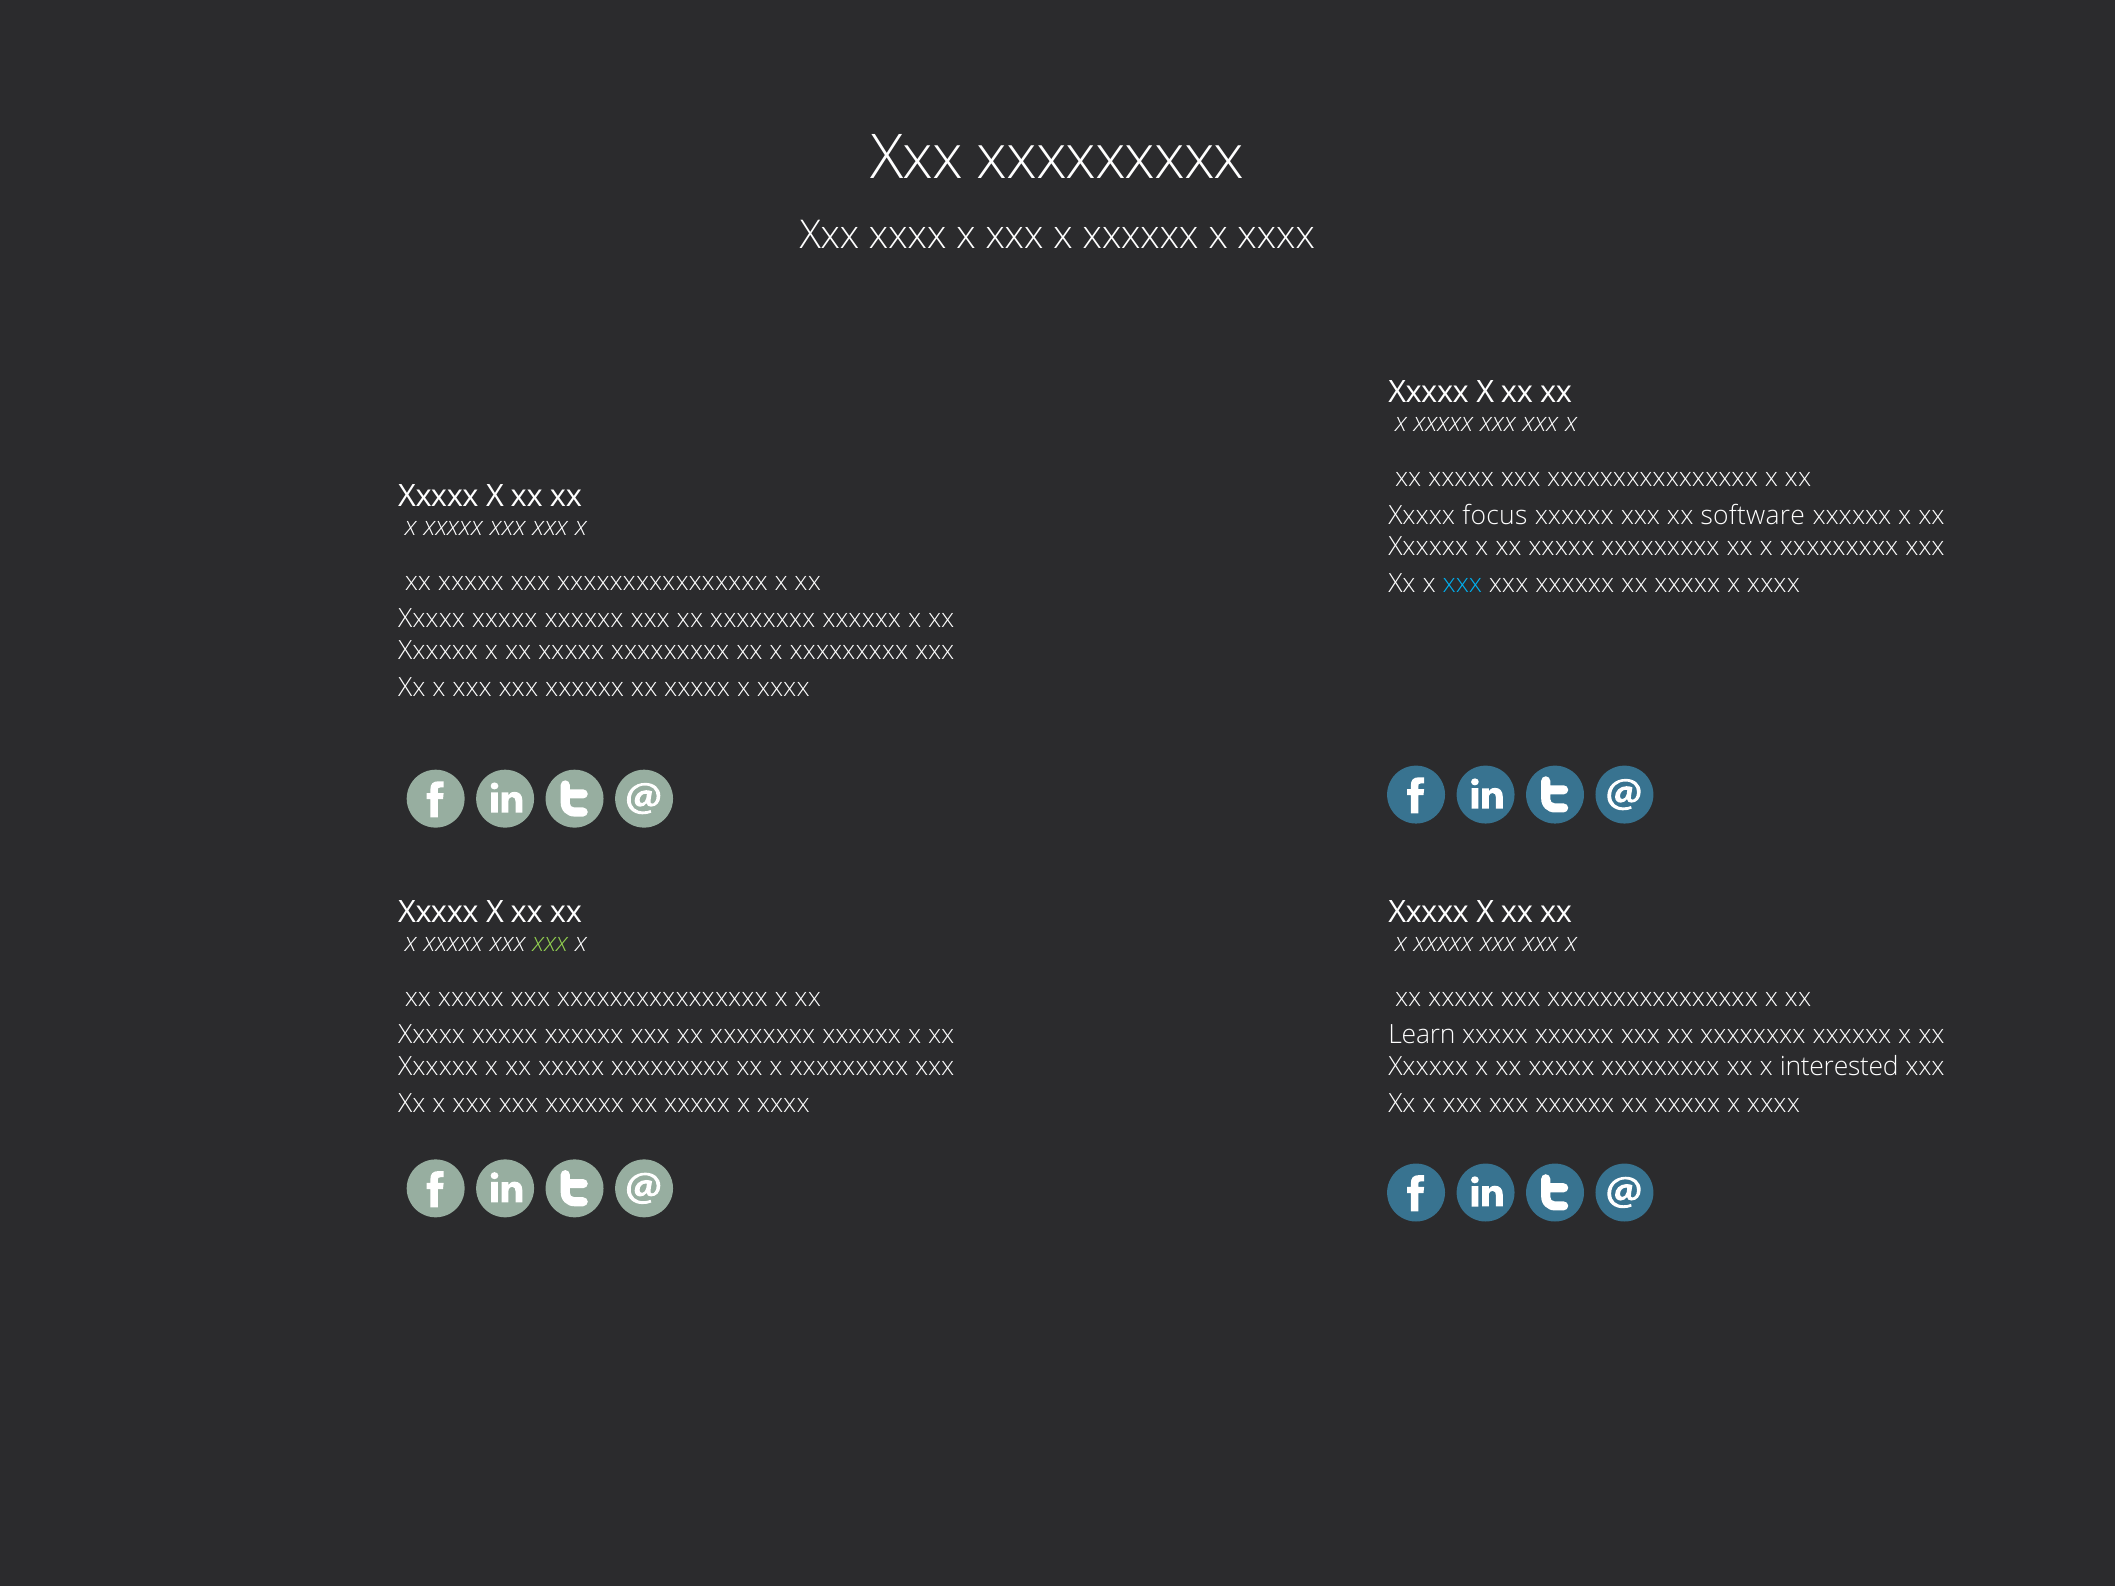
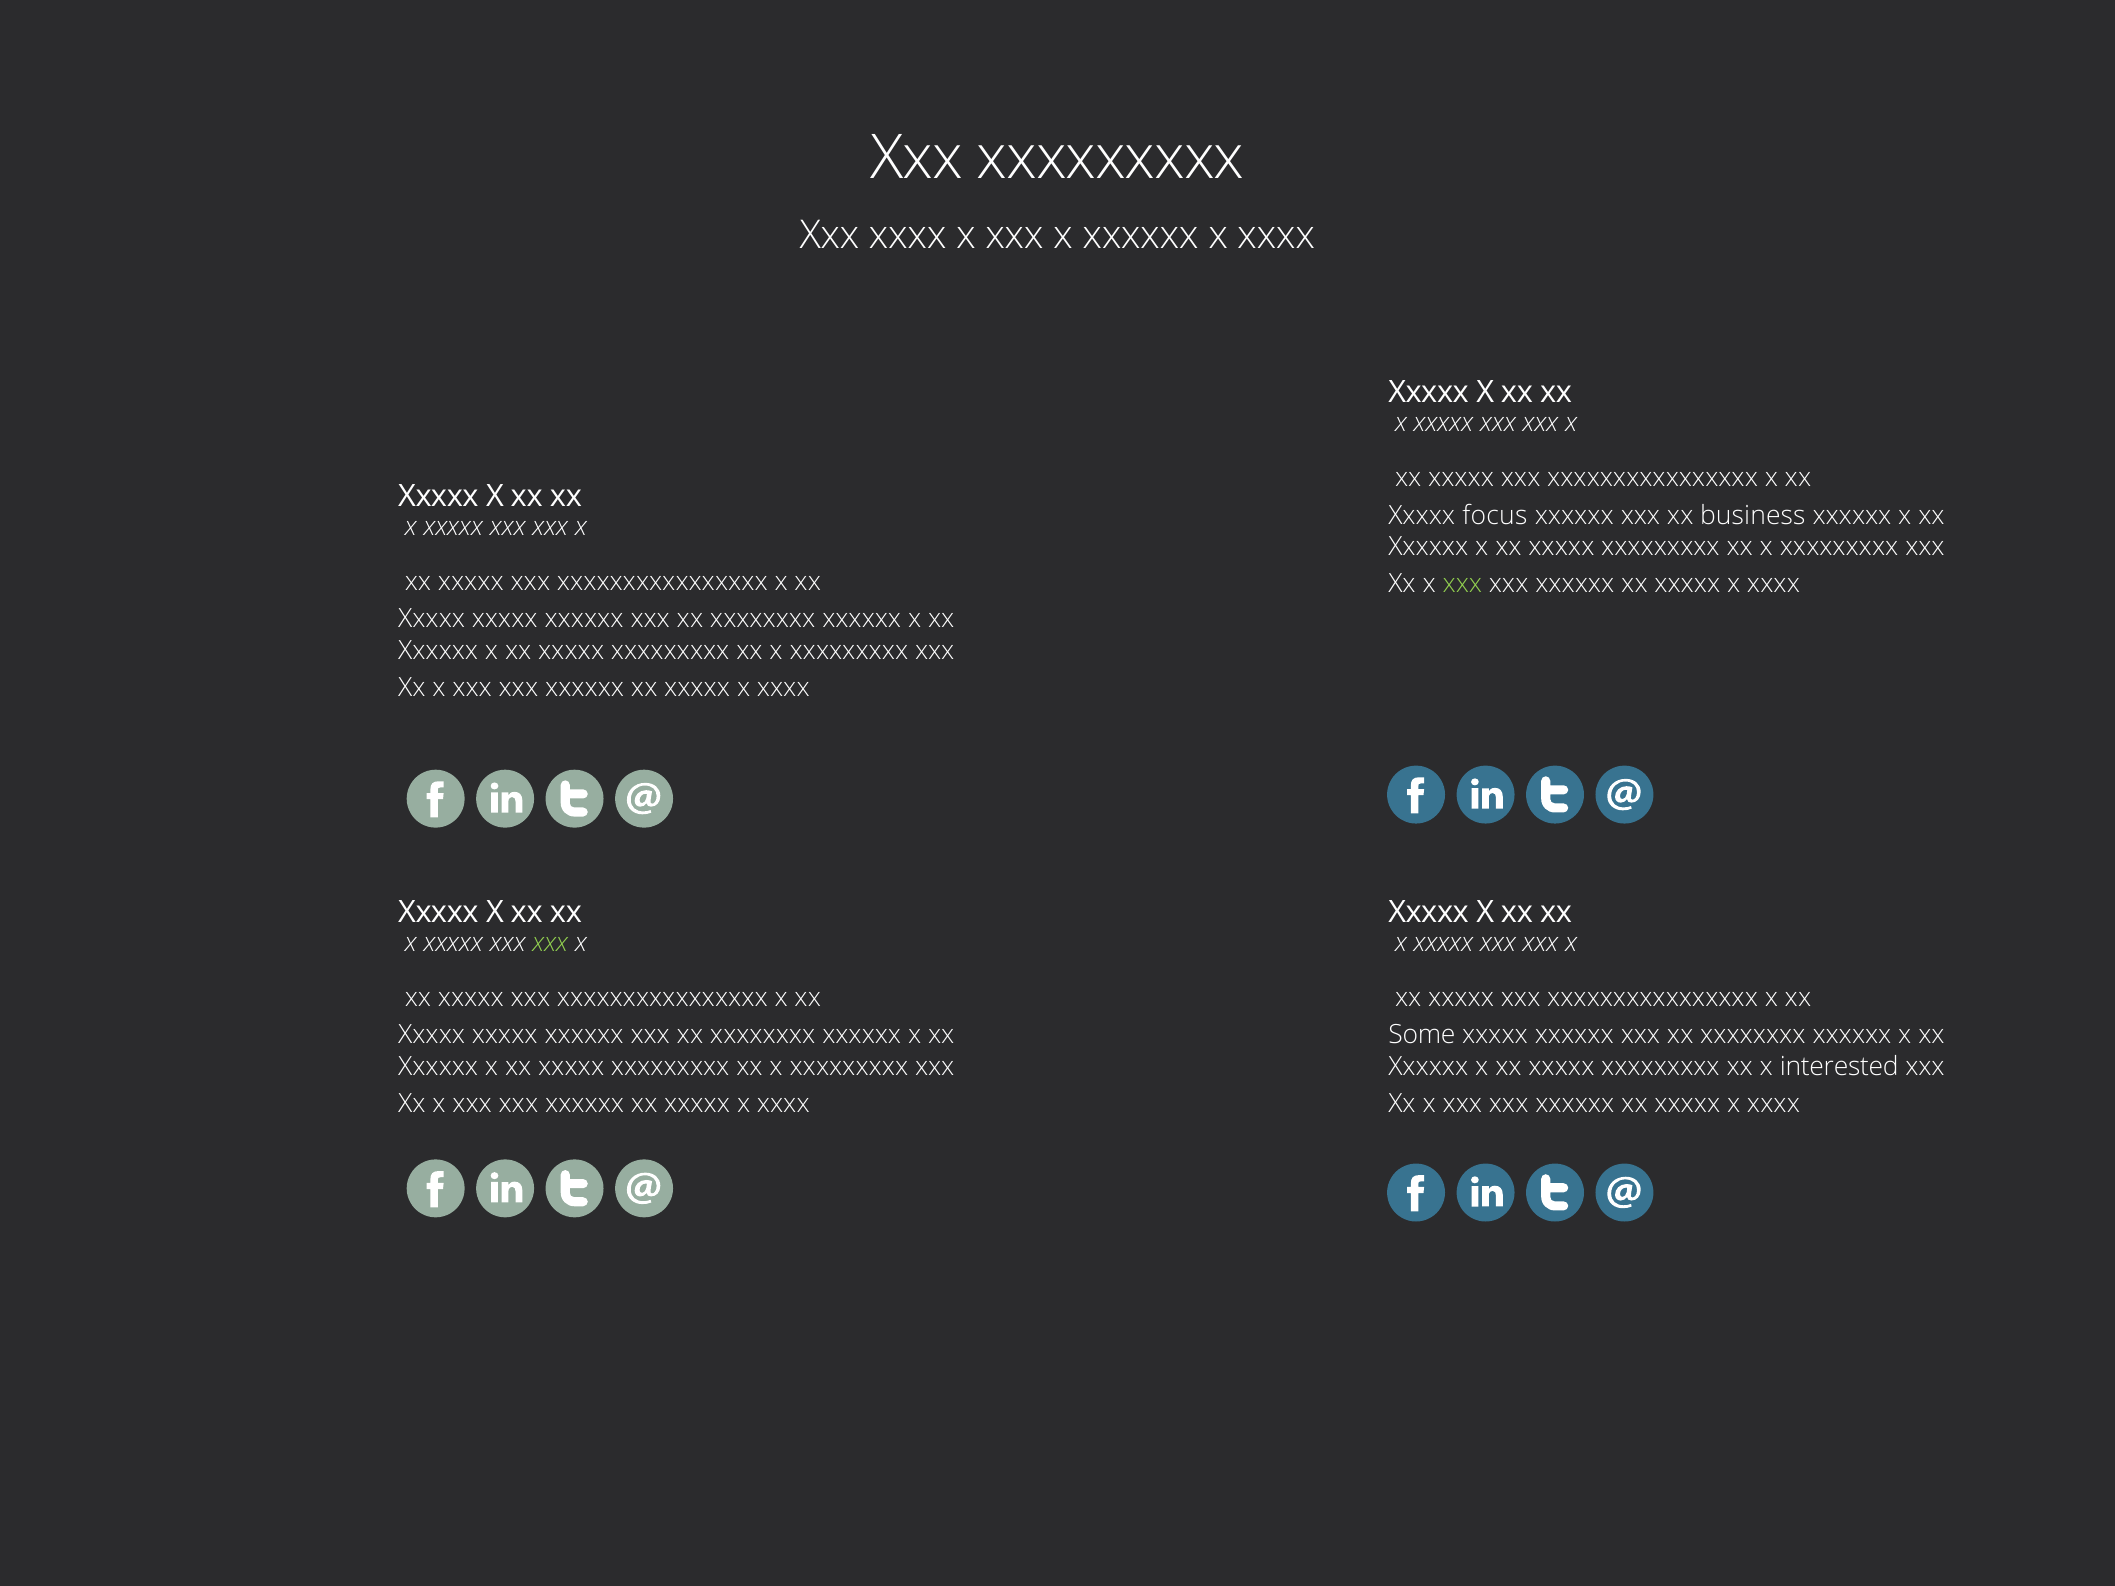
software: software -> business (1753, 515)
xxx colour: light blue -> light green (1462, 584)
Learn: Learn -> Some (1422, 1035)
